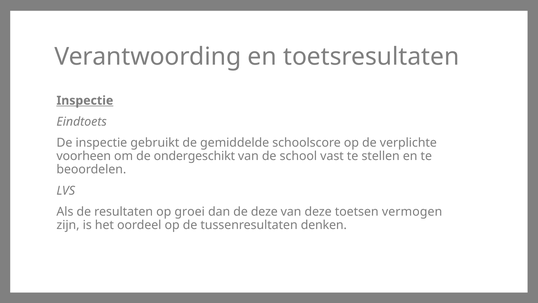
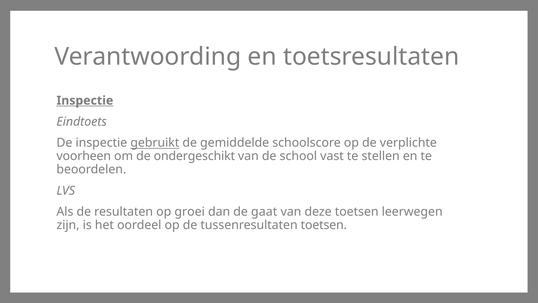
gebruikt underline: none -> present (155, 143)
de deze: deze -> gaat (264, 212)
vermogen: vermogen -> leerwegen (412, 212)
tussenresultaten denken: denken -> toetsen (324, 225)
